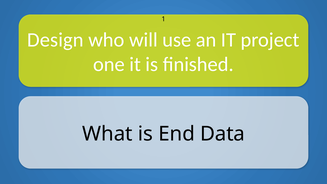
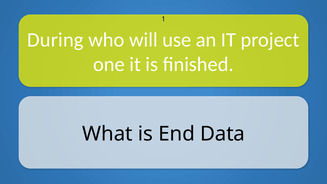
Design: Design -> During (55, 40)
